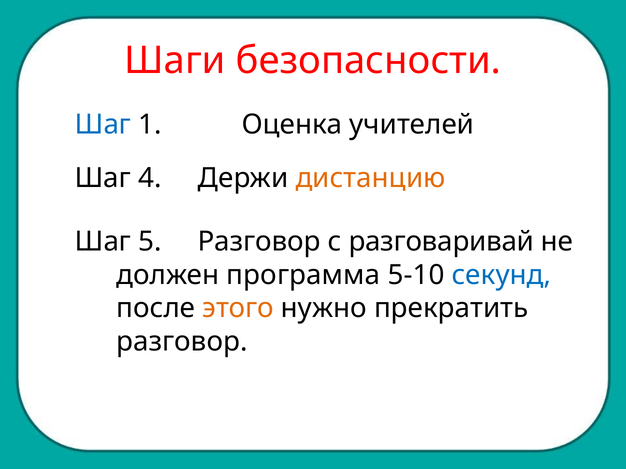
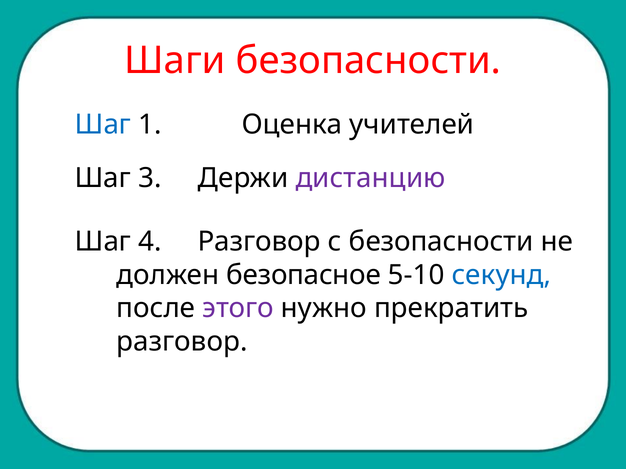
4: 4 -> 3 (150, 178)
дистанцию colour: orange -> purple (371, 178)
5: 5 -> 4 (150, 242)
с разговаривай: разговаривай -> безопасности (441, 242)
программа: программа -> безопасное (304, 275)
этого colour: orange -> purple (238, 309)
